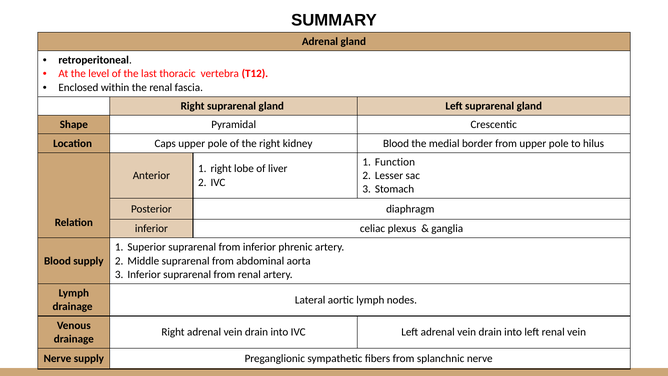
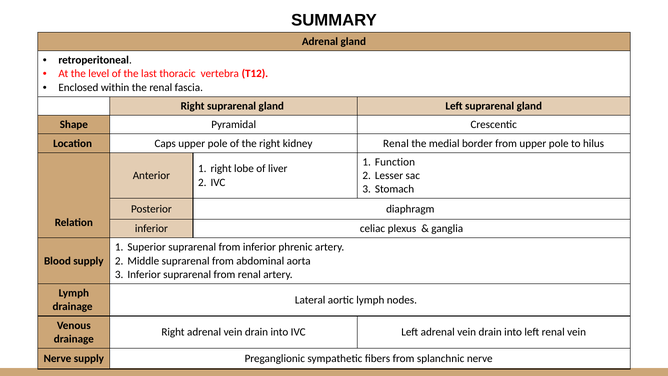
kidney Blood: Blood -> Renal (396, 143)
